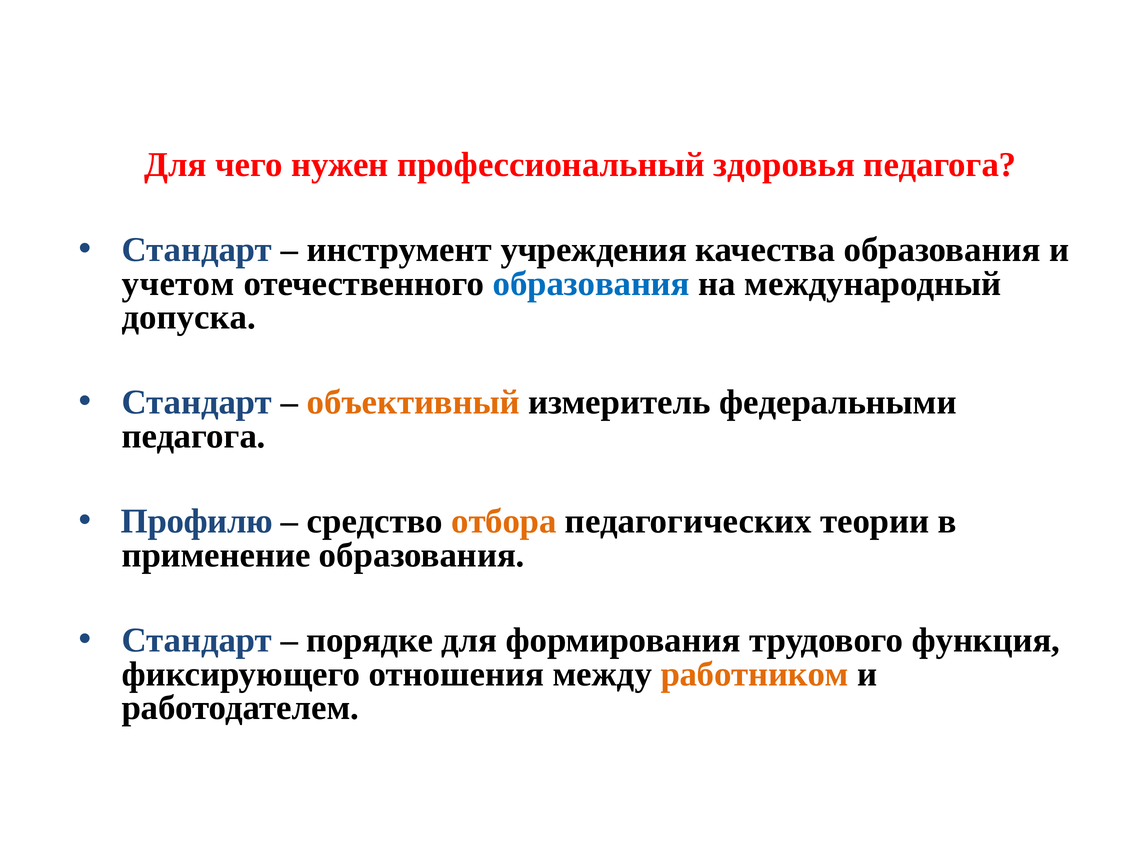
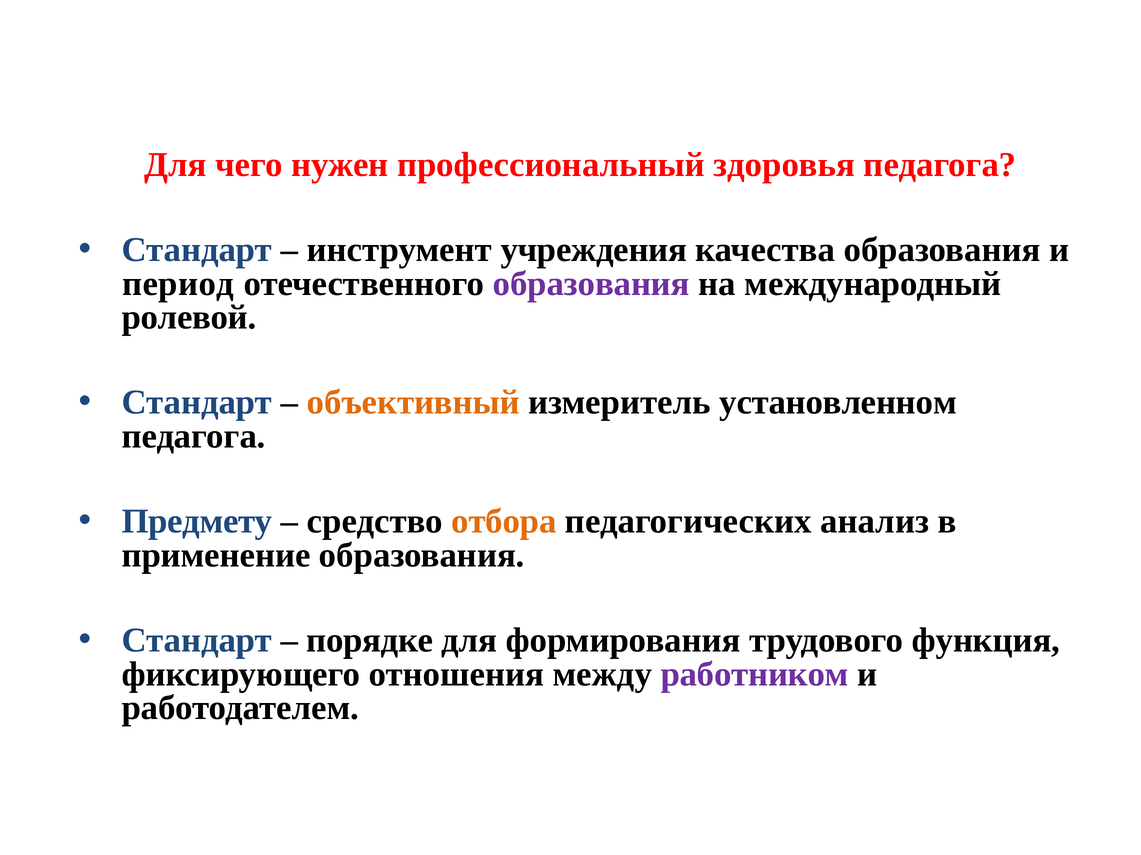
учетом: учетом -> период (178, 284)
образования colour: blue -> purple (591, 284)
допуска: допуска -> ролевой (189, 318)
федеральными: федеральными -> установленном (838, 403)
Профилю: Профилю -> Предмету (197, 522)
теории: теории -> анализ (875, 522)
работником colour: orange -> purple (755, 675)
